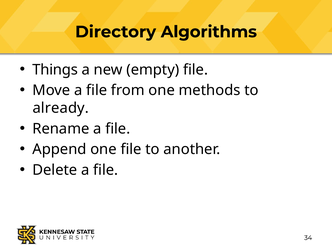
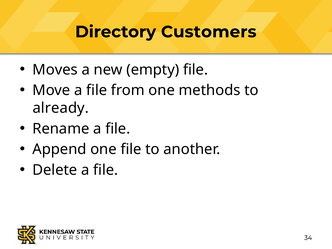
Algorithms: Algorithms -> Customers (209, 32)
Things: Things -> Moves (55, 70)
